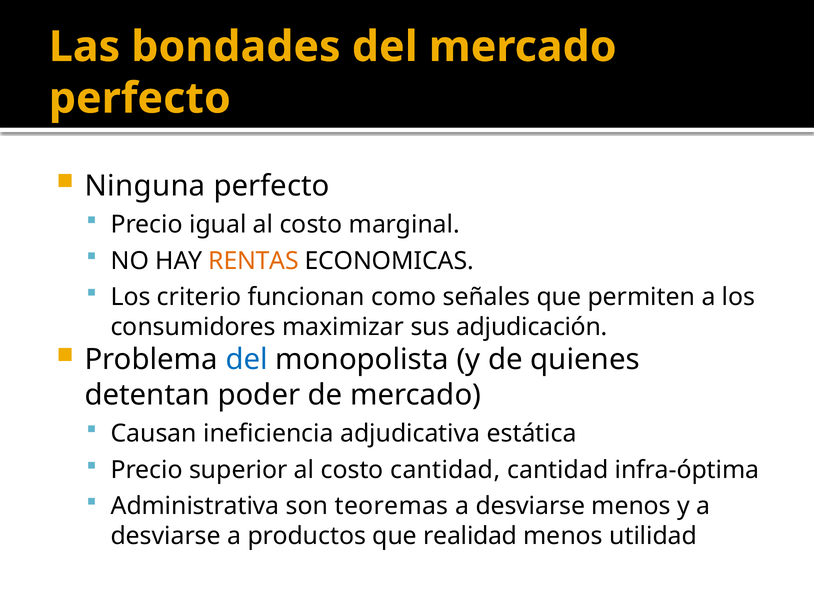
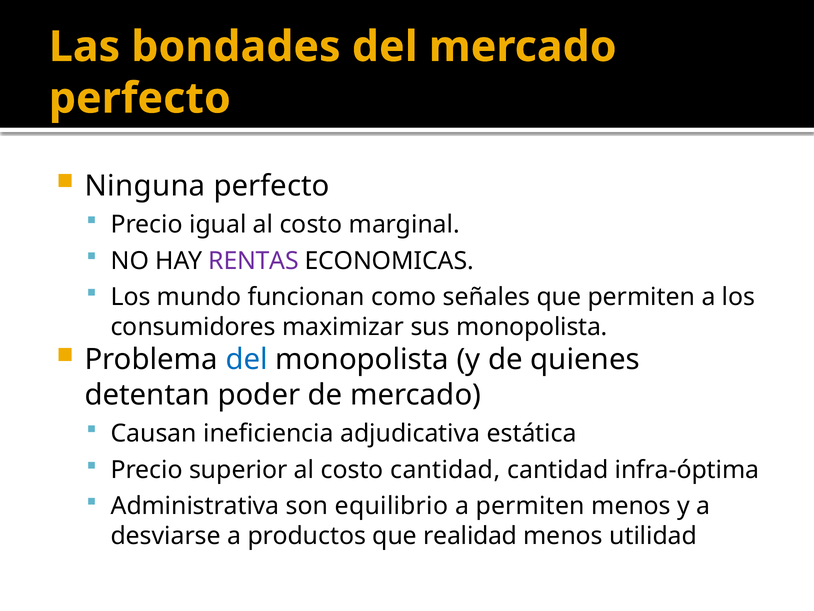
RENTAS colour: orange -> purple (254, 261)
criterio: criterio -> mundo (199, 297)
sus adjudicación: adjudicación -> monopolista (532, 327)
teoremas: teoremas -> equilibrio (392, 506)
desviarse: desviarse -> permiten (530, 506)
